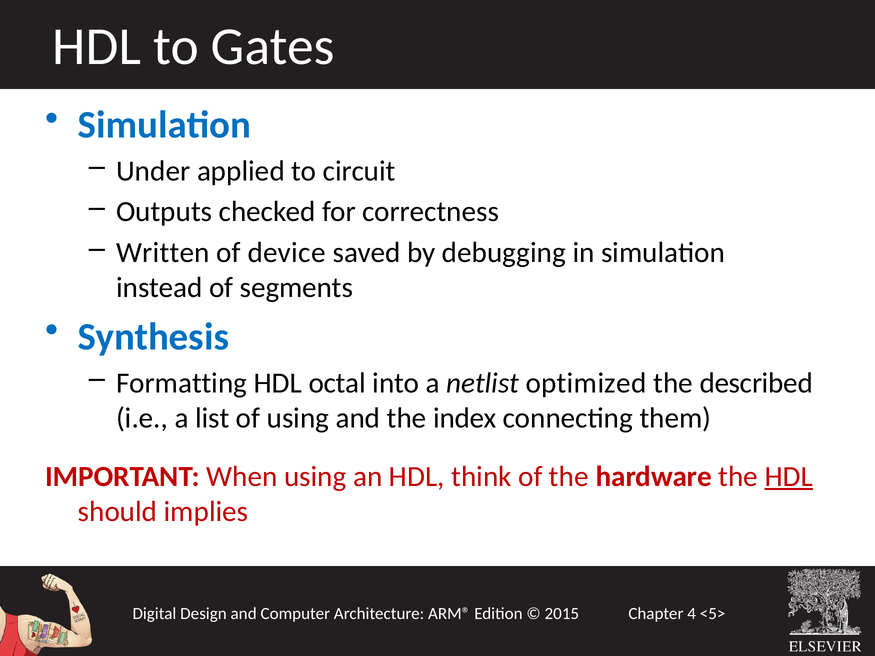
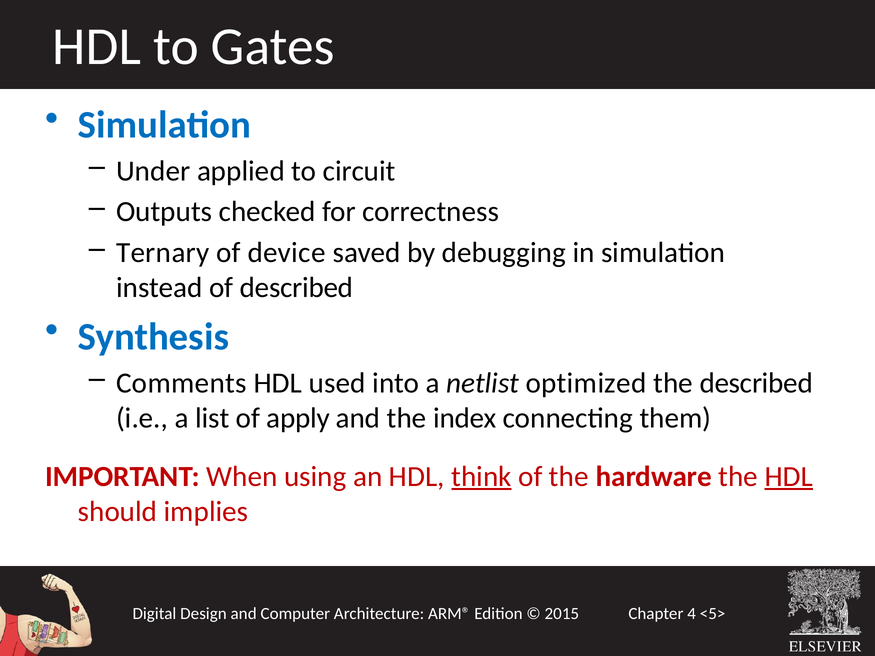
Written: Written -> Ternary (163, 253)
of segments: segments -> described (297, 288)
Formatting: Formatting -> Comments (181, 383)
octal: octal -> used (337, 383)
of using: using -> apply (298, 418)
think underline: none -> present (481, 477)
